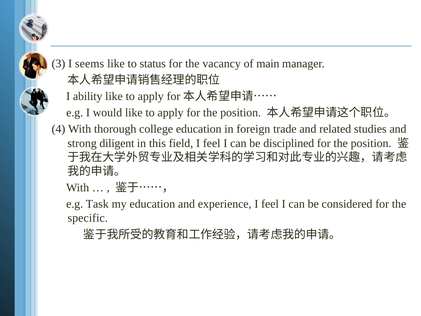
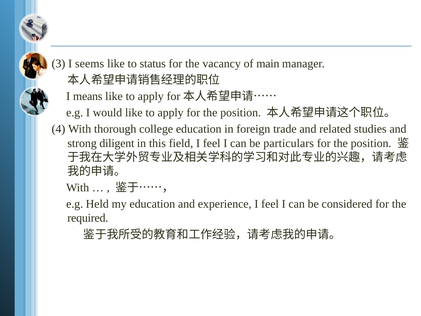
ability: ability -> means (88, 96)
disciplined: disciplined -> particulars (289, 143)
Task: Task -> Held (97, 204)
specific: specific -> required (88, 218)
